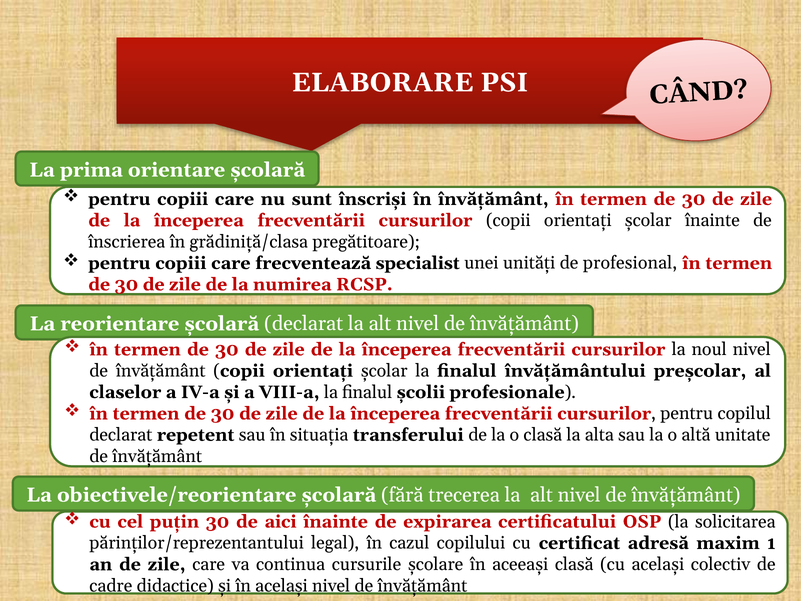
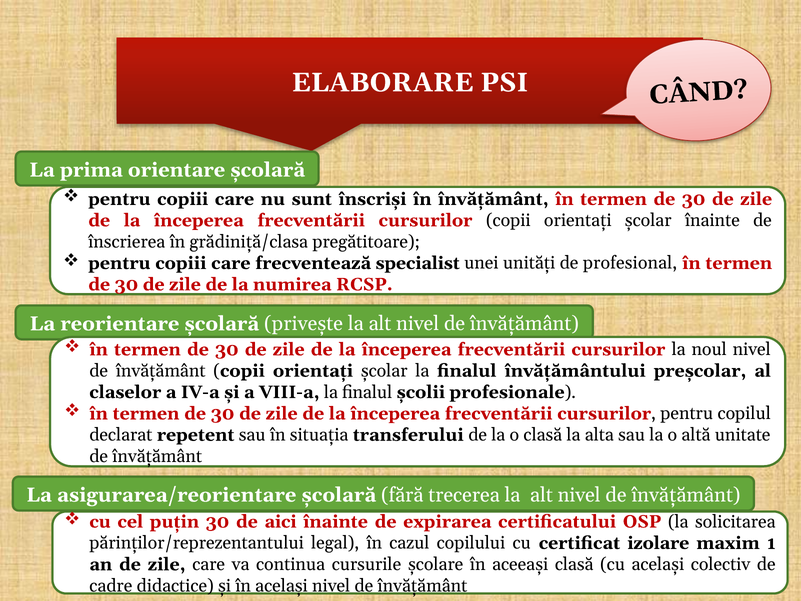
şcolară declarat: declarat -> priveşte (304, 324)
obiectivele/reorientare: obiectivele/reorientare -> asigurarea/reorientare (177, 495)
adresă: adresă -> izolare (658, 543)
